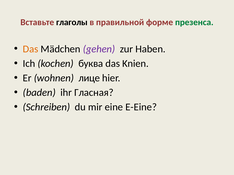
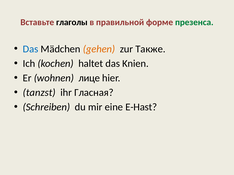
Das colour: orange -> blue (31, 49)
gehen colour: purple -> orange (99, 49)
Haben: Haben -> Также (150, 49)
буква: буква -> haltet (91, 64)
baden: baden -> tanzst (39, 93)
E-Eine: E-Eine -> E-Hast (141, 107)
